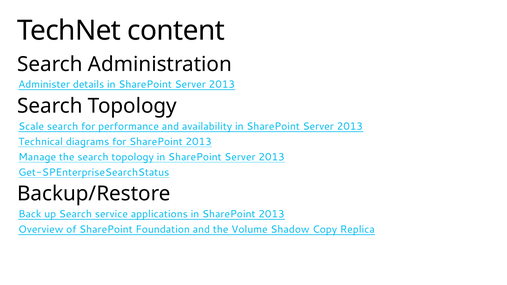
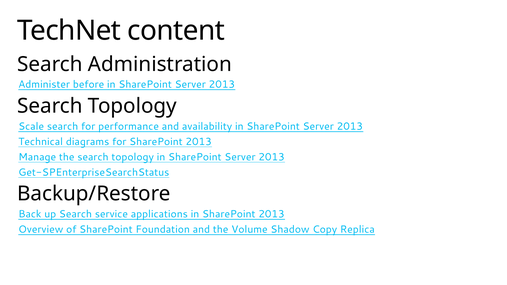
details: details -> before (89, 85)
